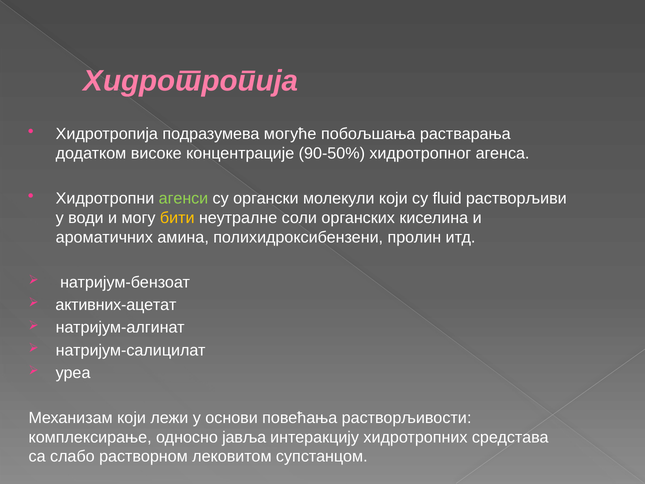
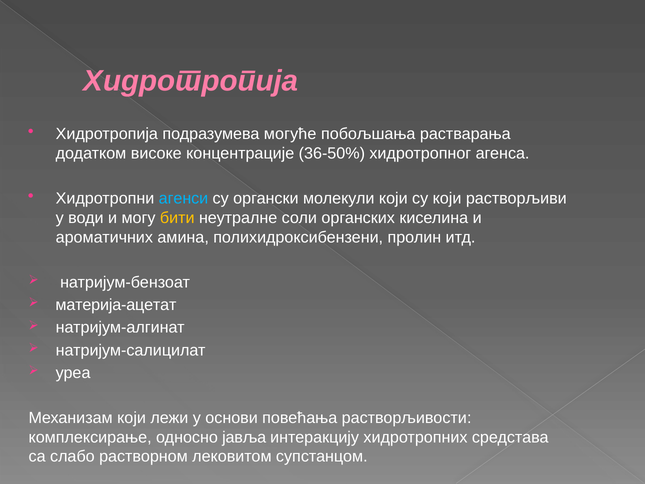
90-50%: 90-50% -> 36-50% (332, 153)
агенси colour: light green -> light blue (183, 198)
су fluid: fluid -> који (447, 198)
активних-ацетат: активних-ацетат -> материја-ацетат (116, 305)
